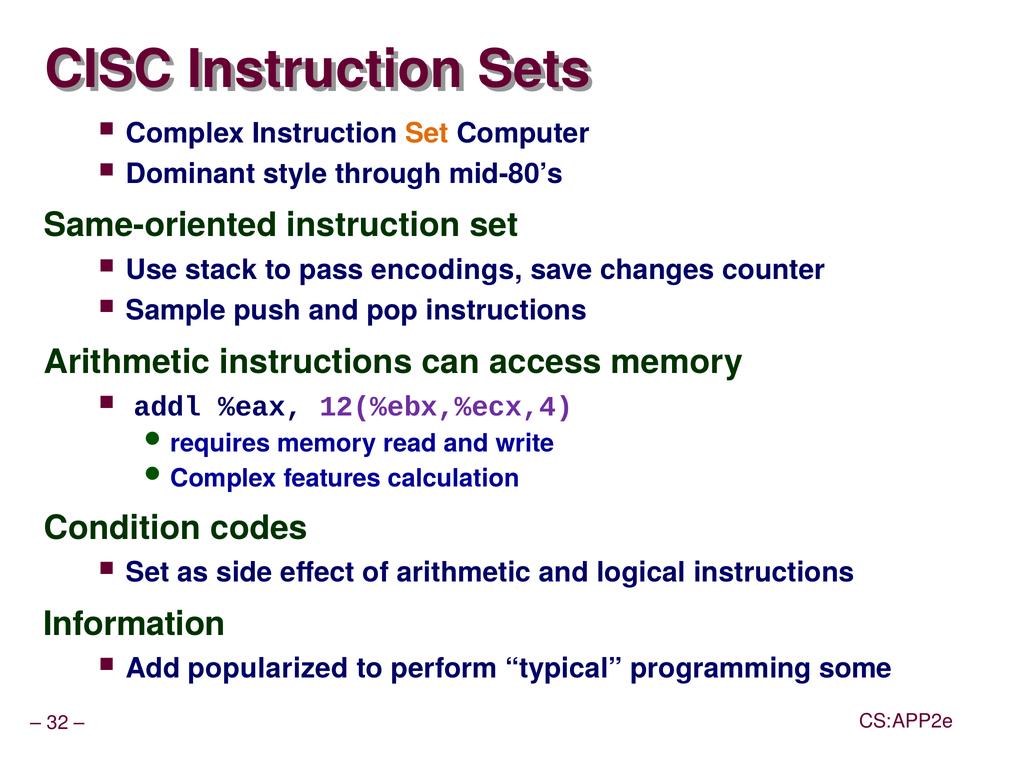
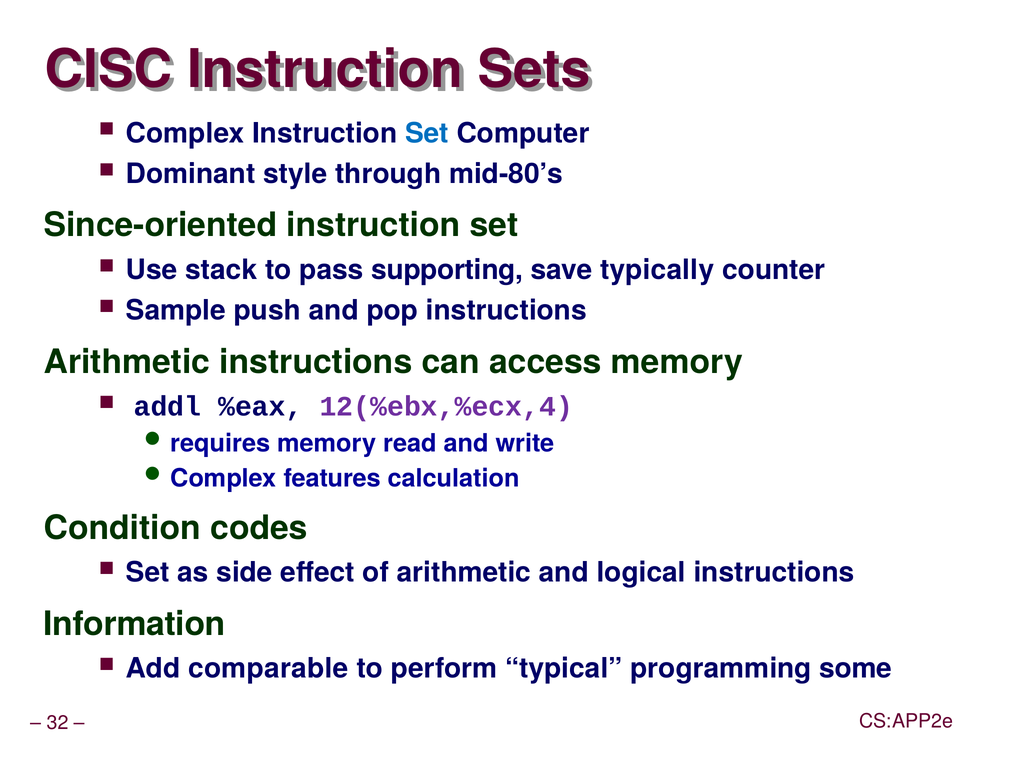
Set colour: orange -> blue (427, 133)
Same-oriented: Same-oriented -> Since-oriented (160, 225)
encodings: encodings -> supporting (447, 270)
changes: changes -> typically (657, 270)
popularized: popularized -> comparable (268, 669)
